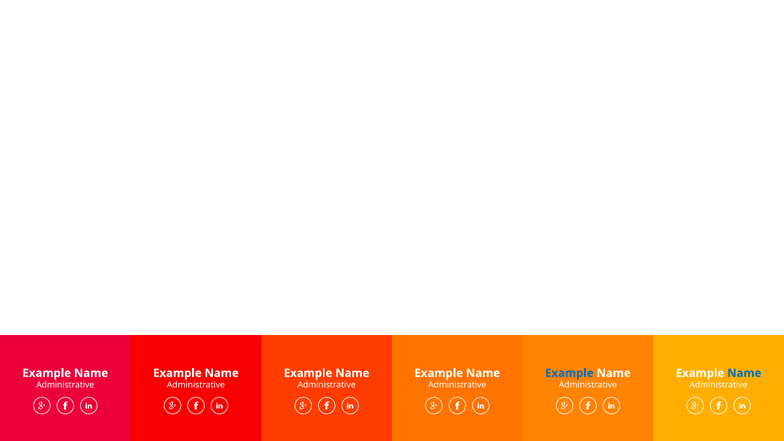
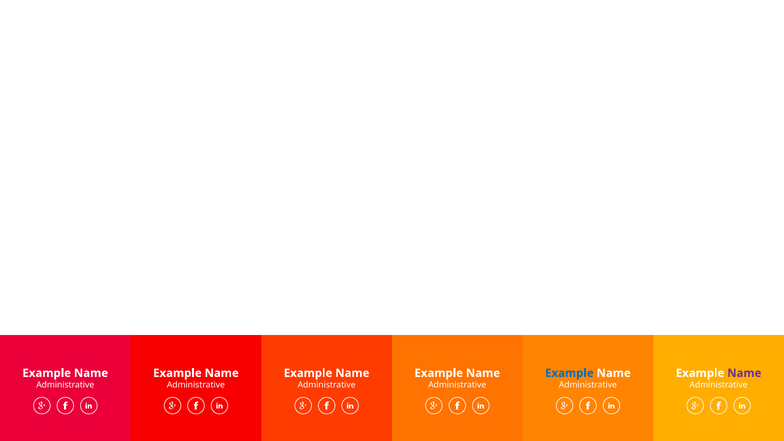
Name colour: blue -> purple (744, 373)
